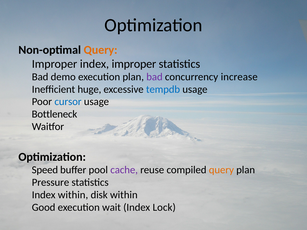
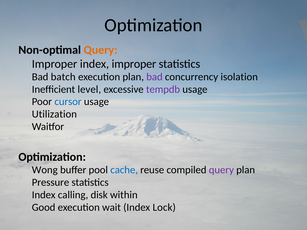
demo: demo -> batch (63, 77)
increase: increase -> isolation (239, 77)
huge: huge -> level (89, 89)
tempdb colour: blue -> purple (163, 89)
Bottleneck: Bottleneck -> Utilization (54, 114)
Speed: Speed -> Wong (45, 170)
cache colour: purple -> blue (124, 170)
query colour: orange -> purple (221, 170)
Index within: within -> calling (73, 195)
